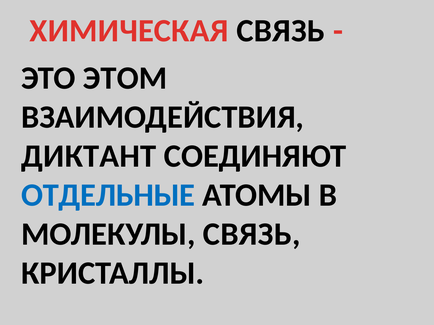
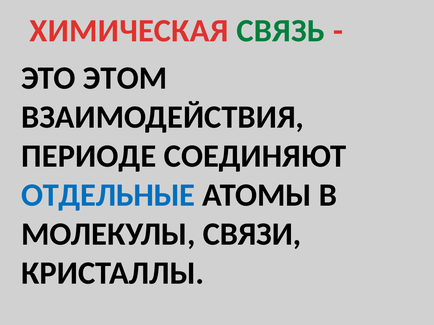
СВЯЗЬ colour: black -> green (281, 31)
ДИКТАНТ: ДИКТАНТ -> ПЕРИОДЕ (89, 156)
МОЛЕКУЛЫ СВЯЗЬ: СВЯЗЬ -> СВЯЗИ (252, 234)
